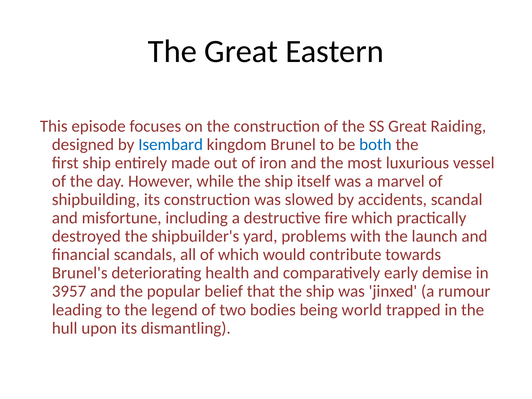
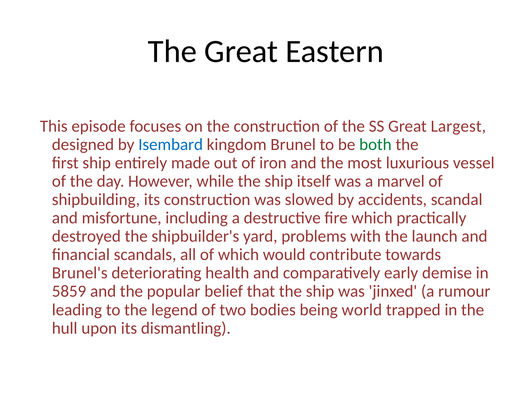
Raiding: Raiding -> Largest (458, 126)
both colour: blue -> green (375, 145)
3957: 3957 -> 5859 (69, 291)
